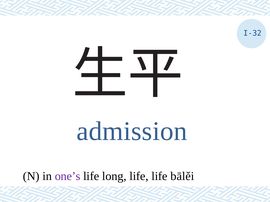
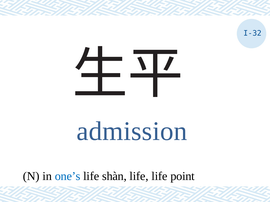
one’s colour: purple -> blue (68, 177)
long: long -> shàn (114, 177)
bālěi: bālěi -> point (183, 177)
